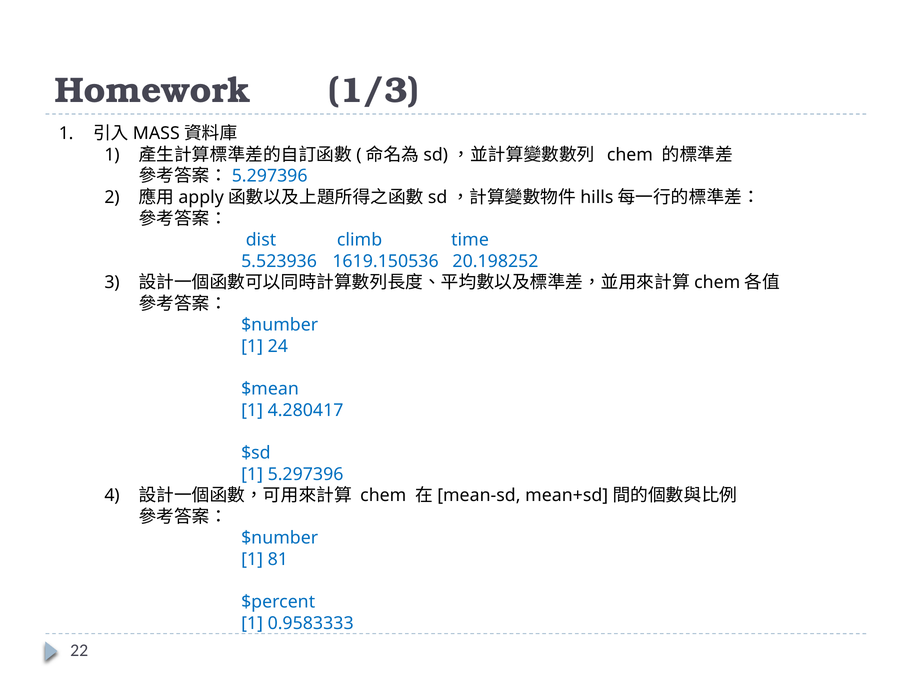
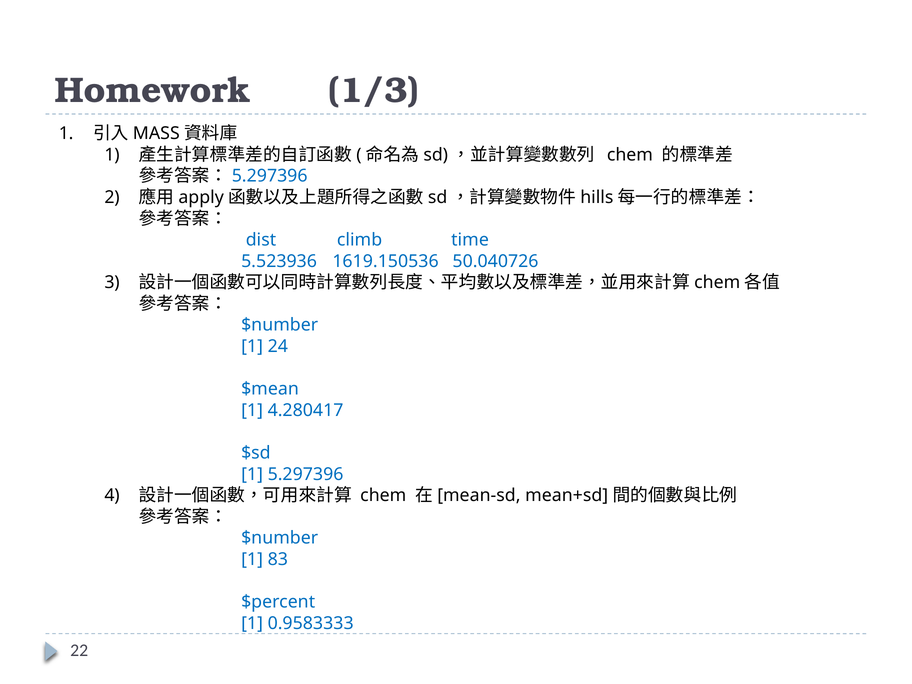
20.198252: 20.198252 -> 50.040726 (495, 261)
81: 81 -> 83 (278, 559)
